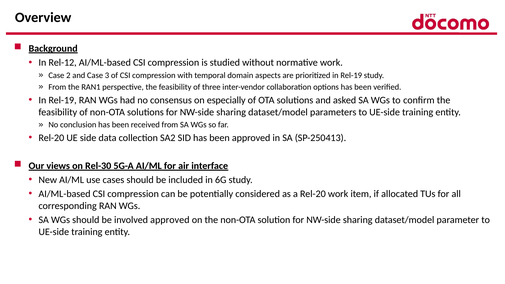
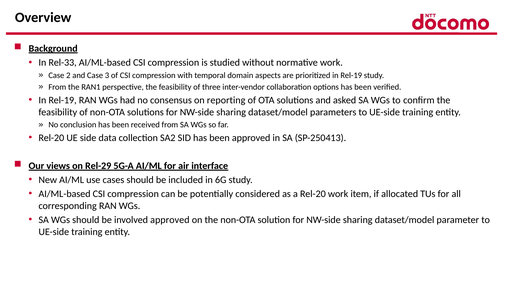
Rel-12: Rel-12 -> Rel-33 (63, 63)
especially: especially -> reporting (226, 100)
Rel-30: Rel-30 -> Rel-29 (98, 166)
